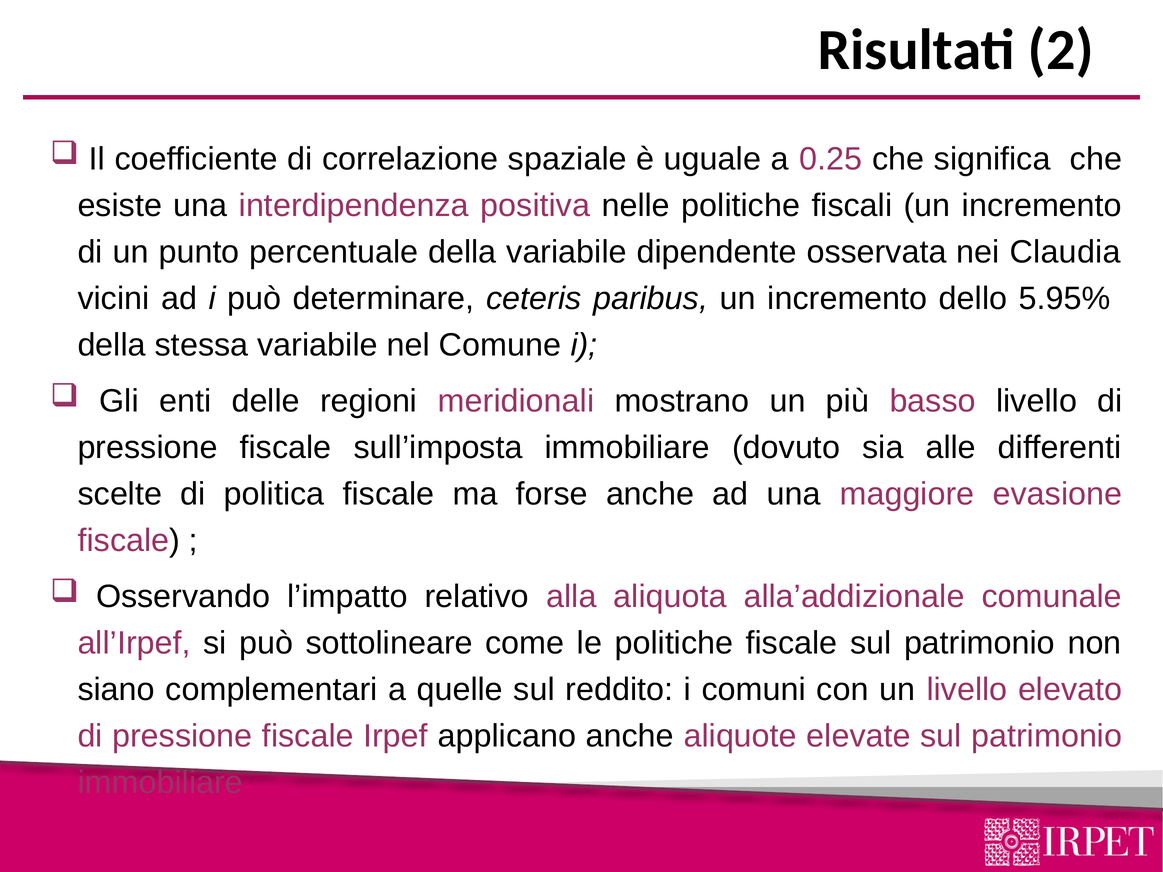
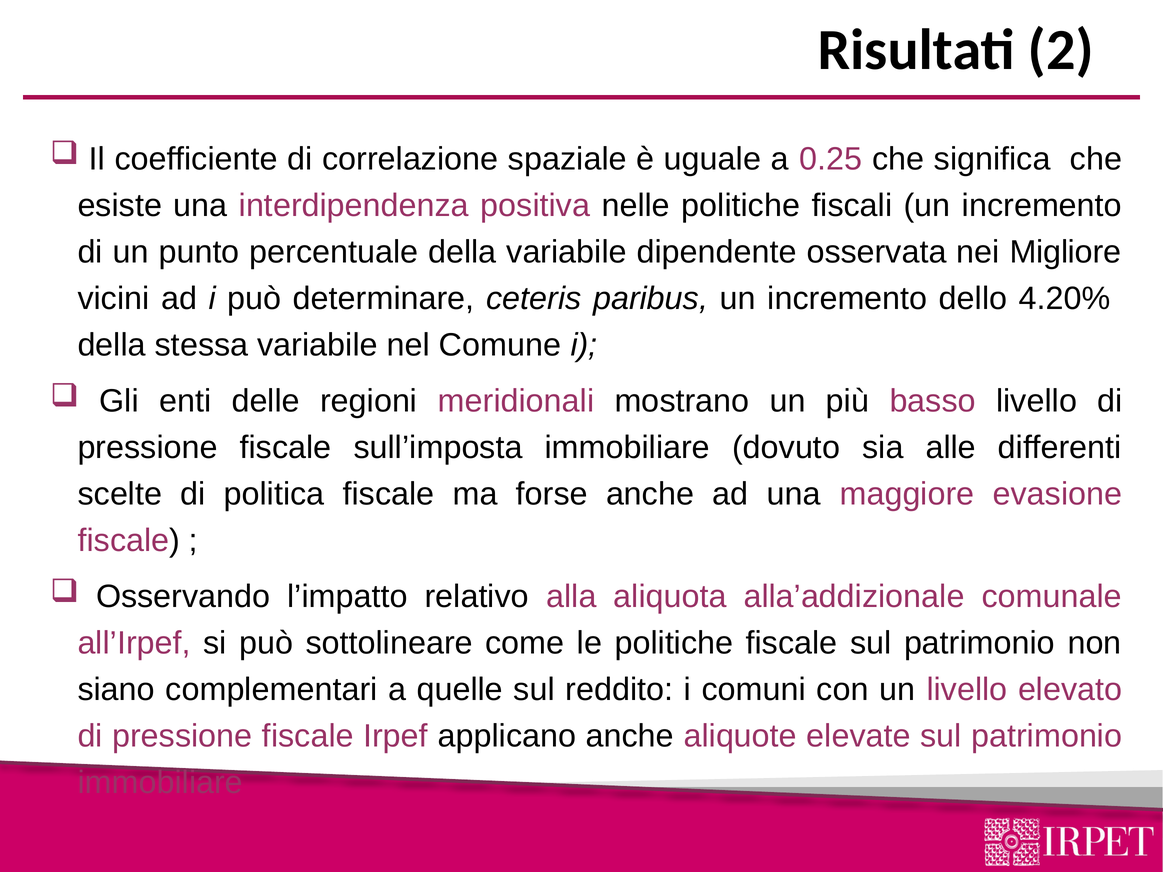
Claudia: Claudia -> Migliore (1065, 252)
5.95%: 5.95% -> 4.20% (1065, 298)
